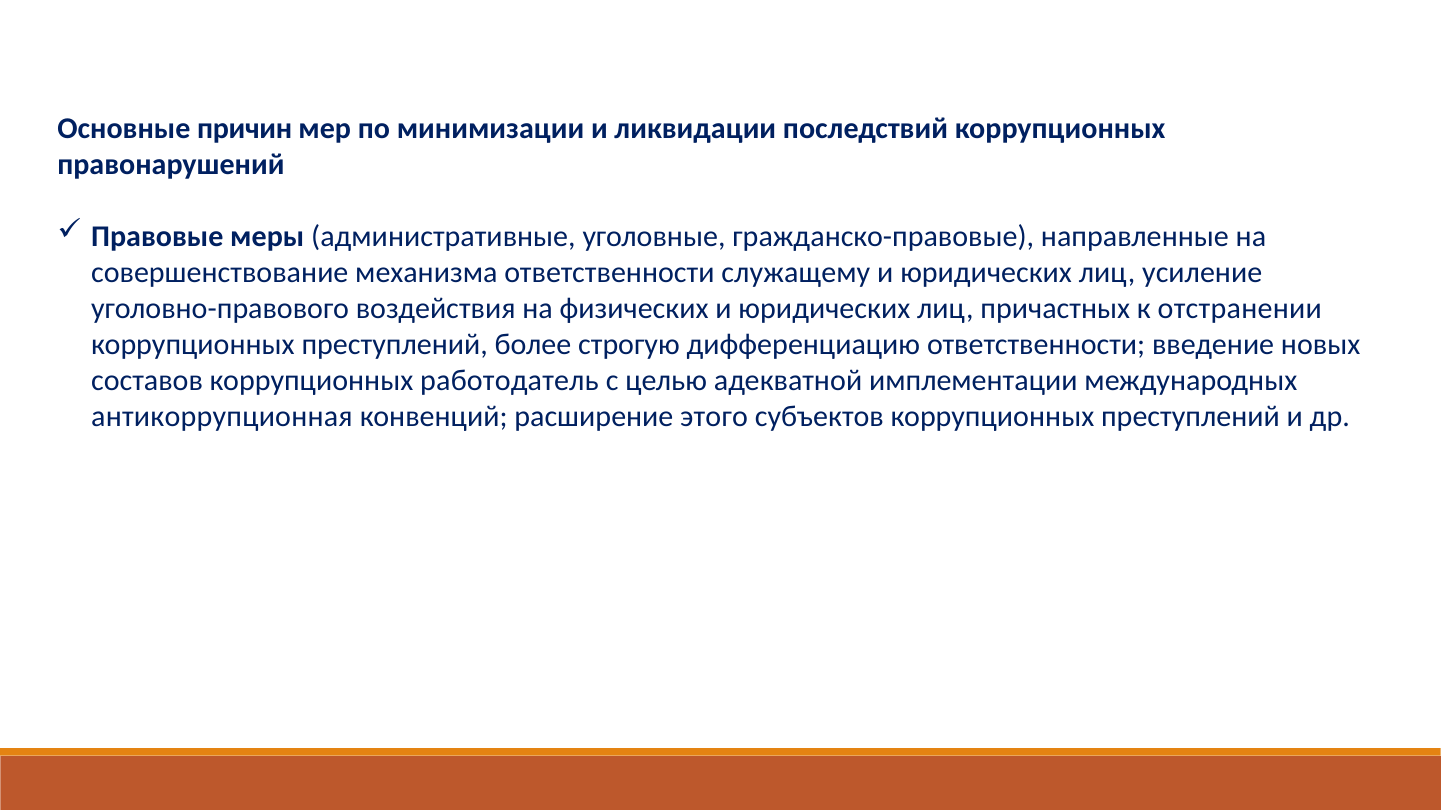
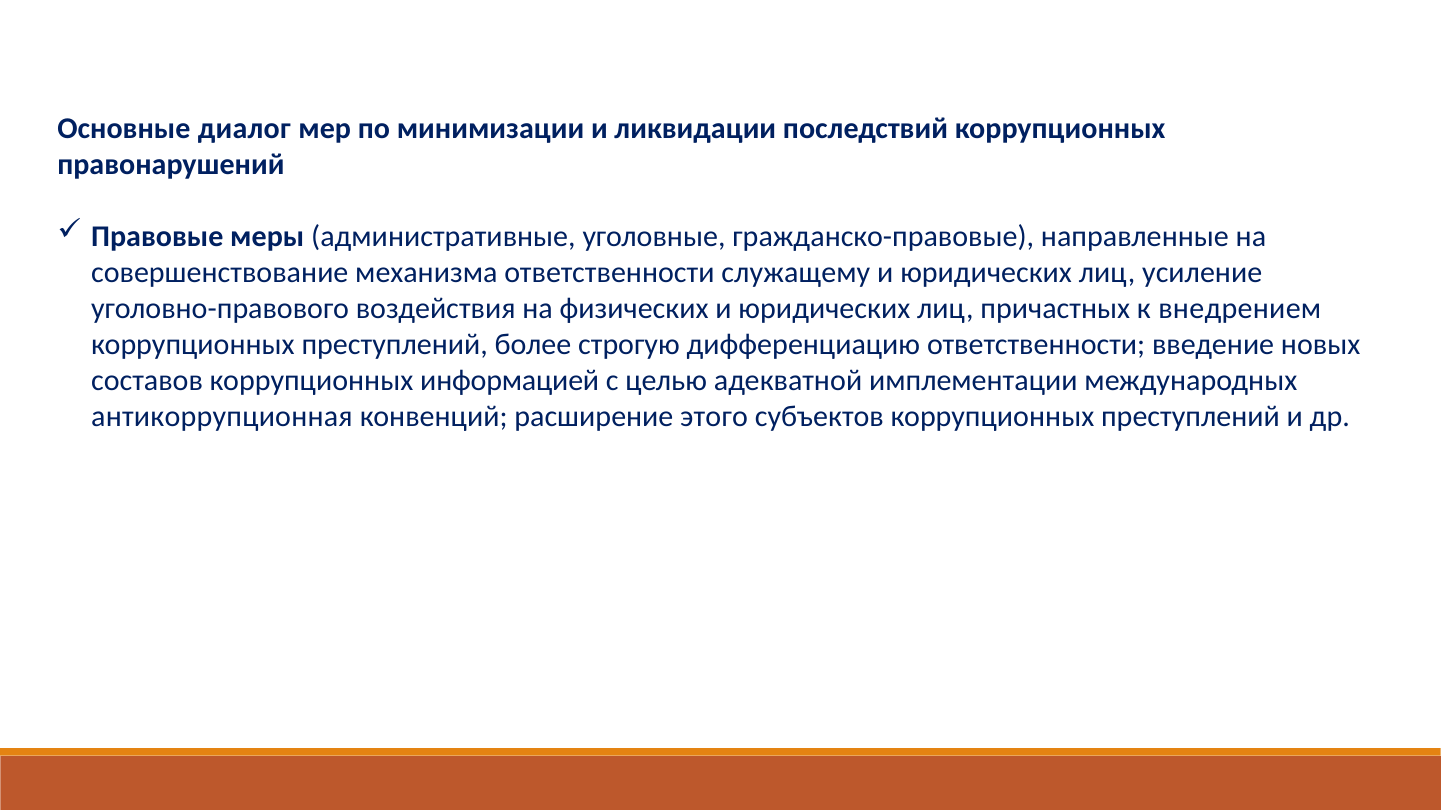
причин: причин -> диалог (244, 129)
отстранении: отстранении -> внедрением (1240, 309)
работодатель: работодатель -> информацией (510, 381)
